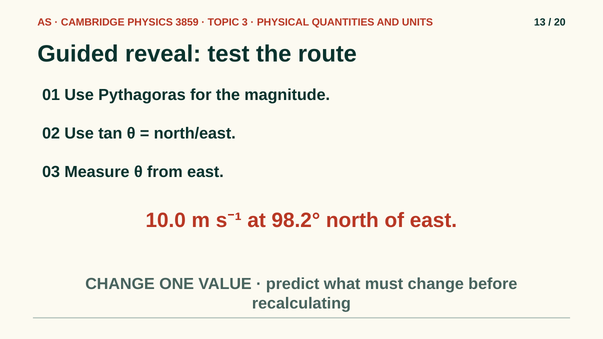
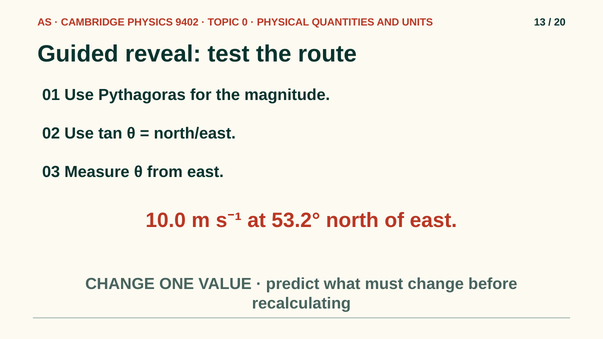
3859: 3859 -> 9402 (187, 22)
3: 3 -> 0 (245, 22)
98.2°: 98.2° -> 53.2° (296, 221)
